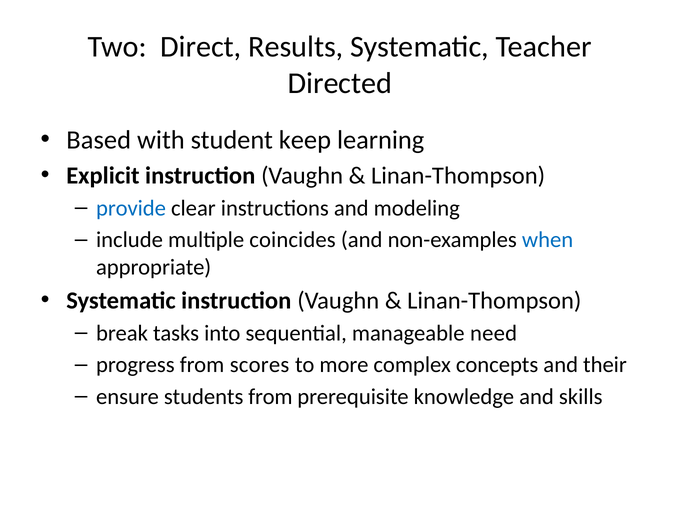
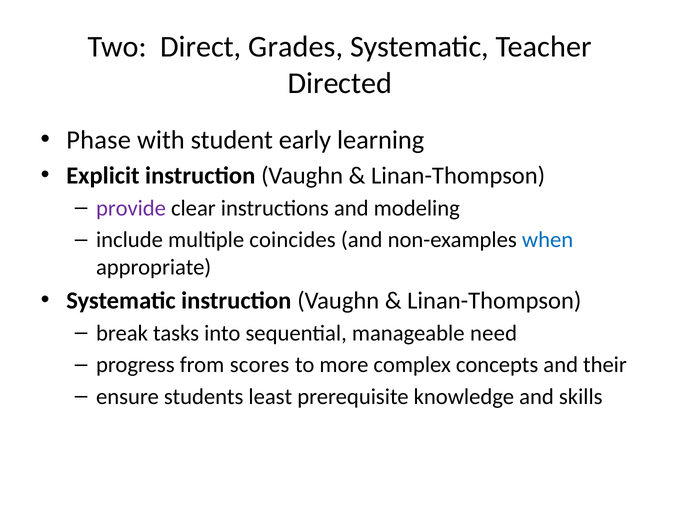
Results: Results -> Grades (296, 47)
Based: Based -> Phase (99, 140)
keep: keep -> early (305, 140)
provide colour: blue -> purple (131, 208)
students from: from -> least (270, 397)
